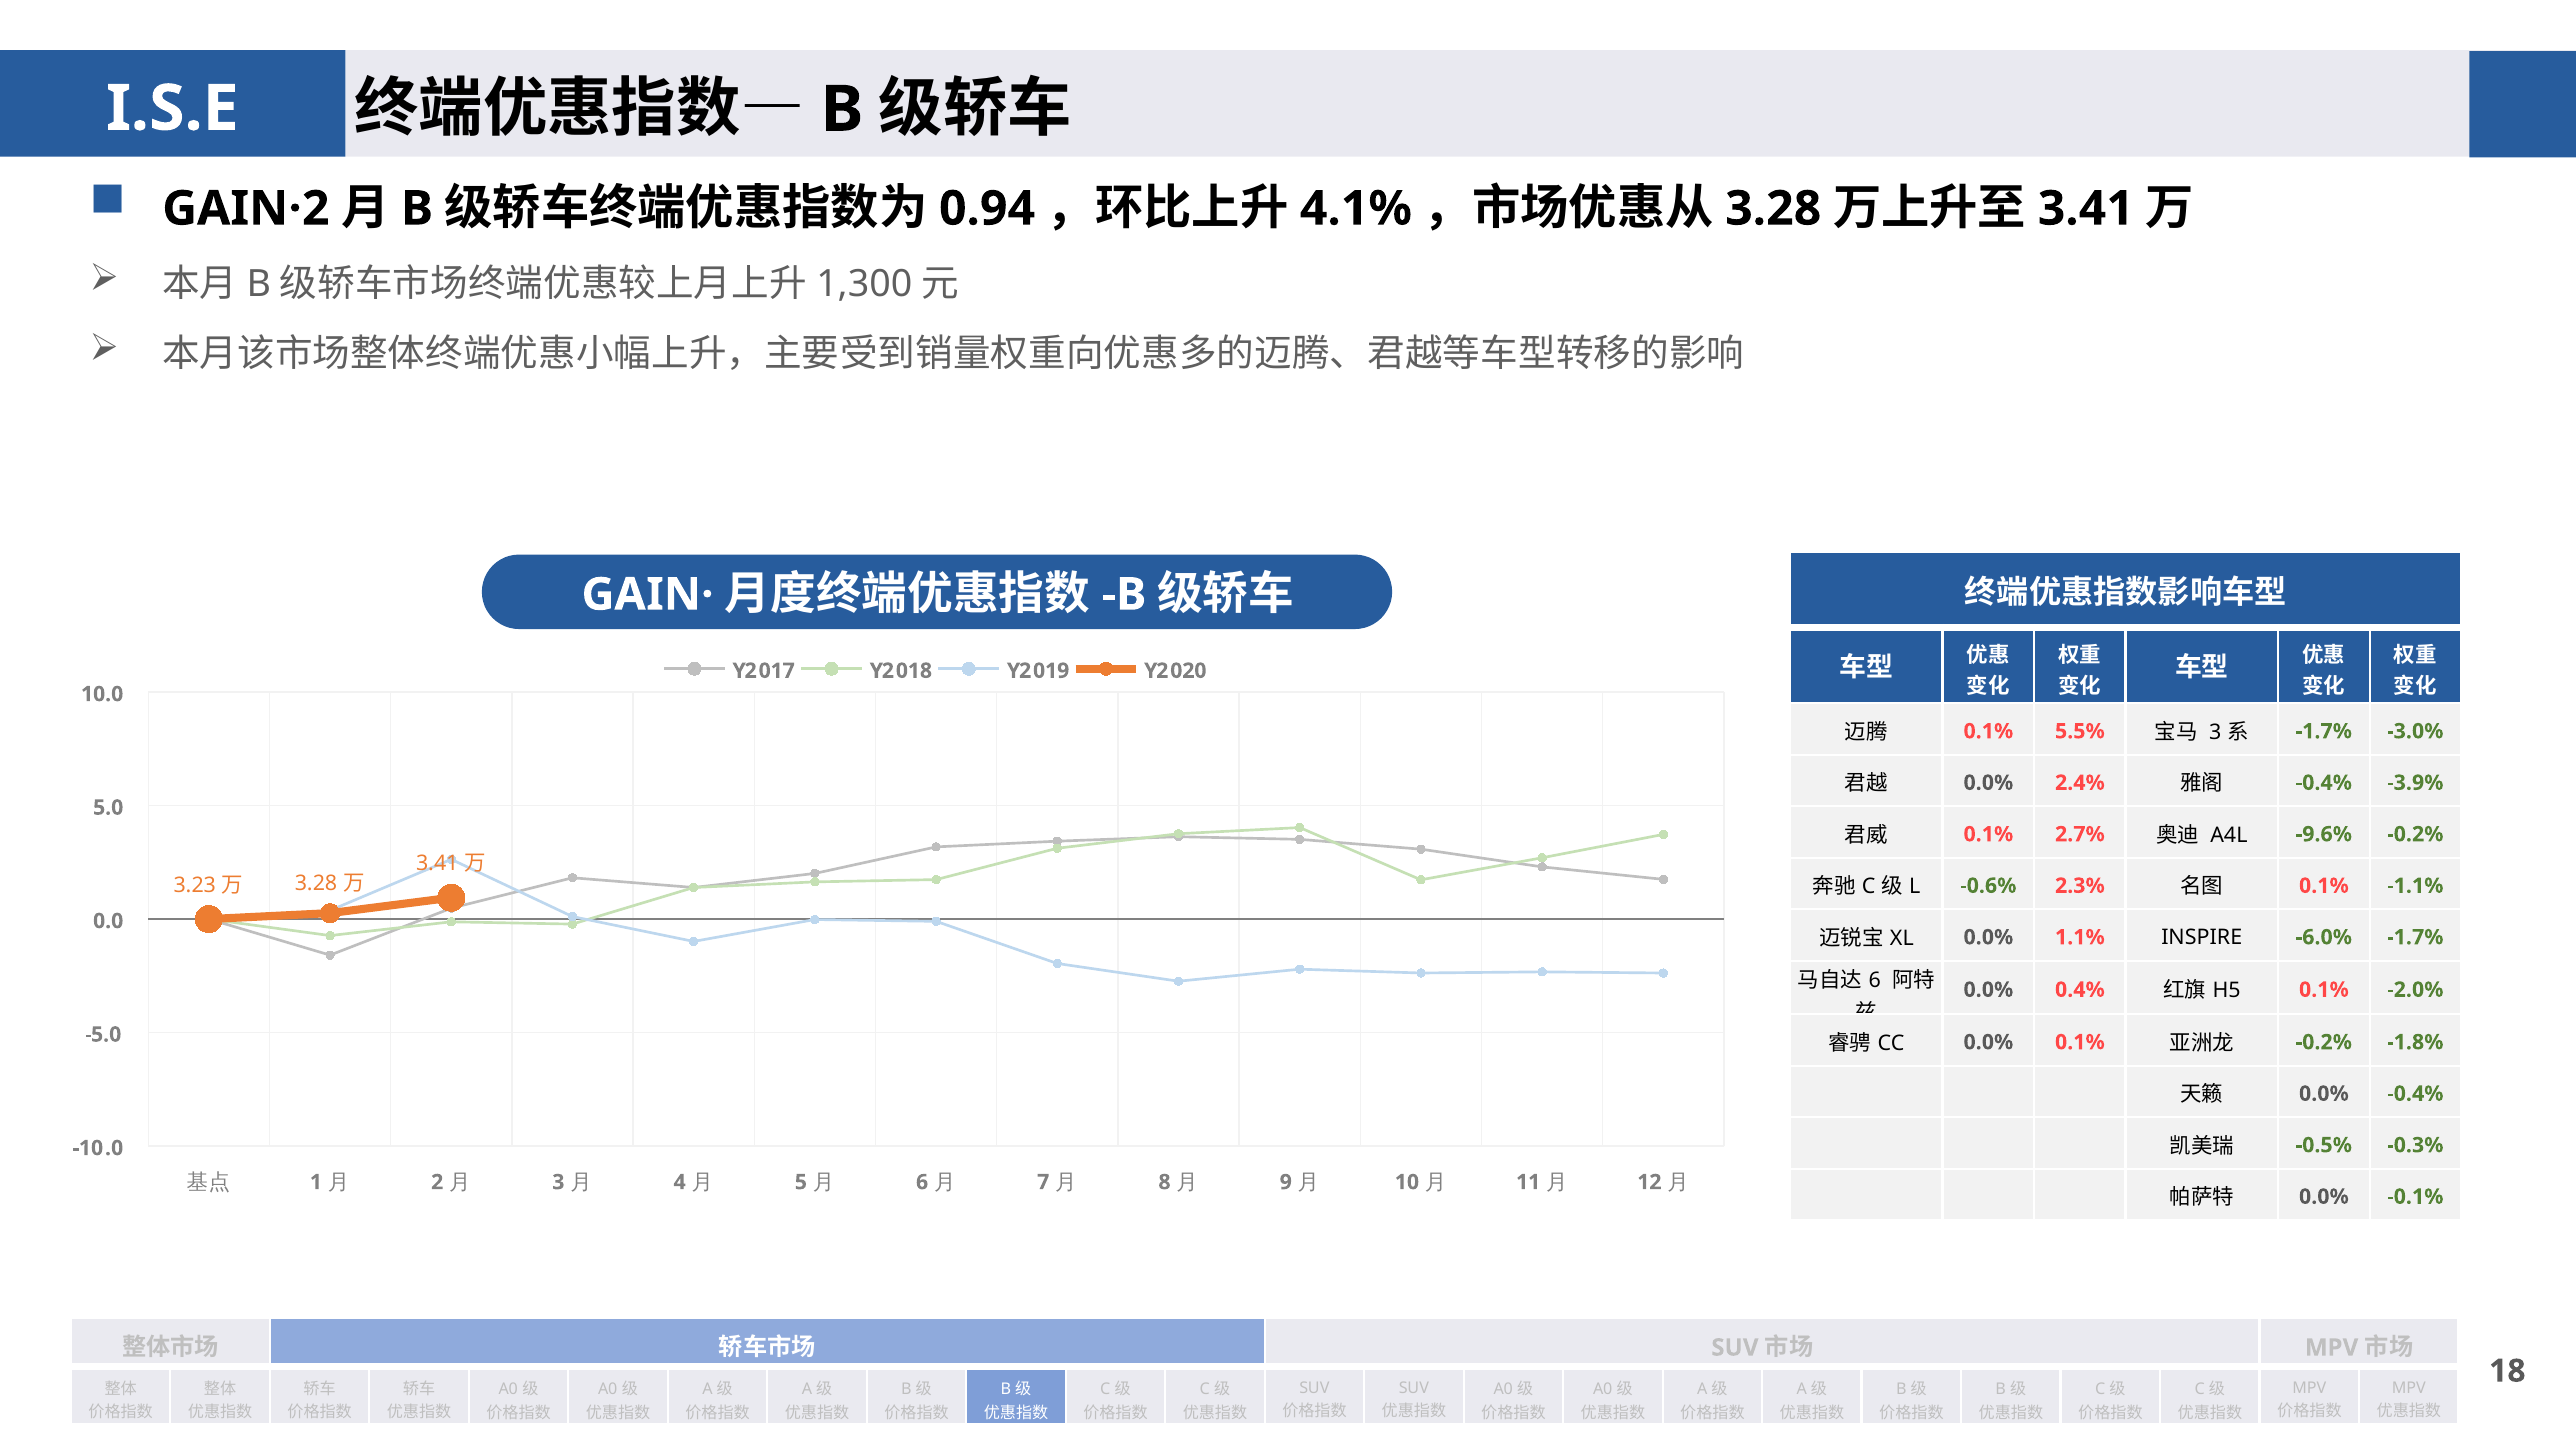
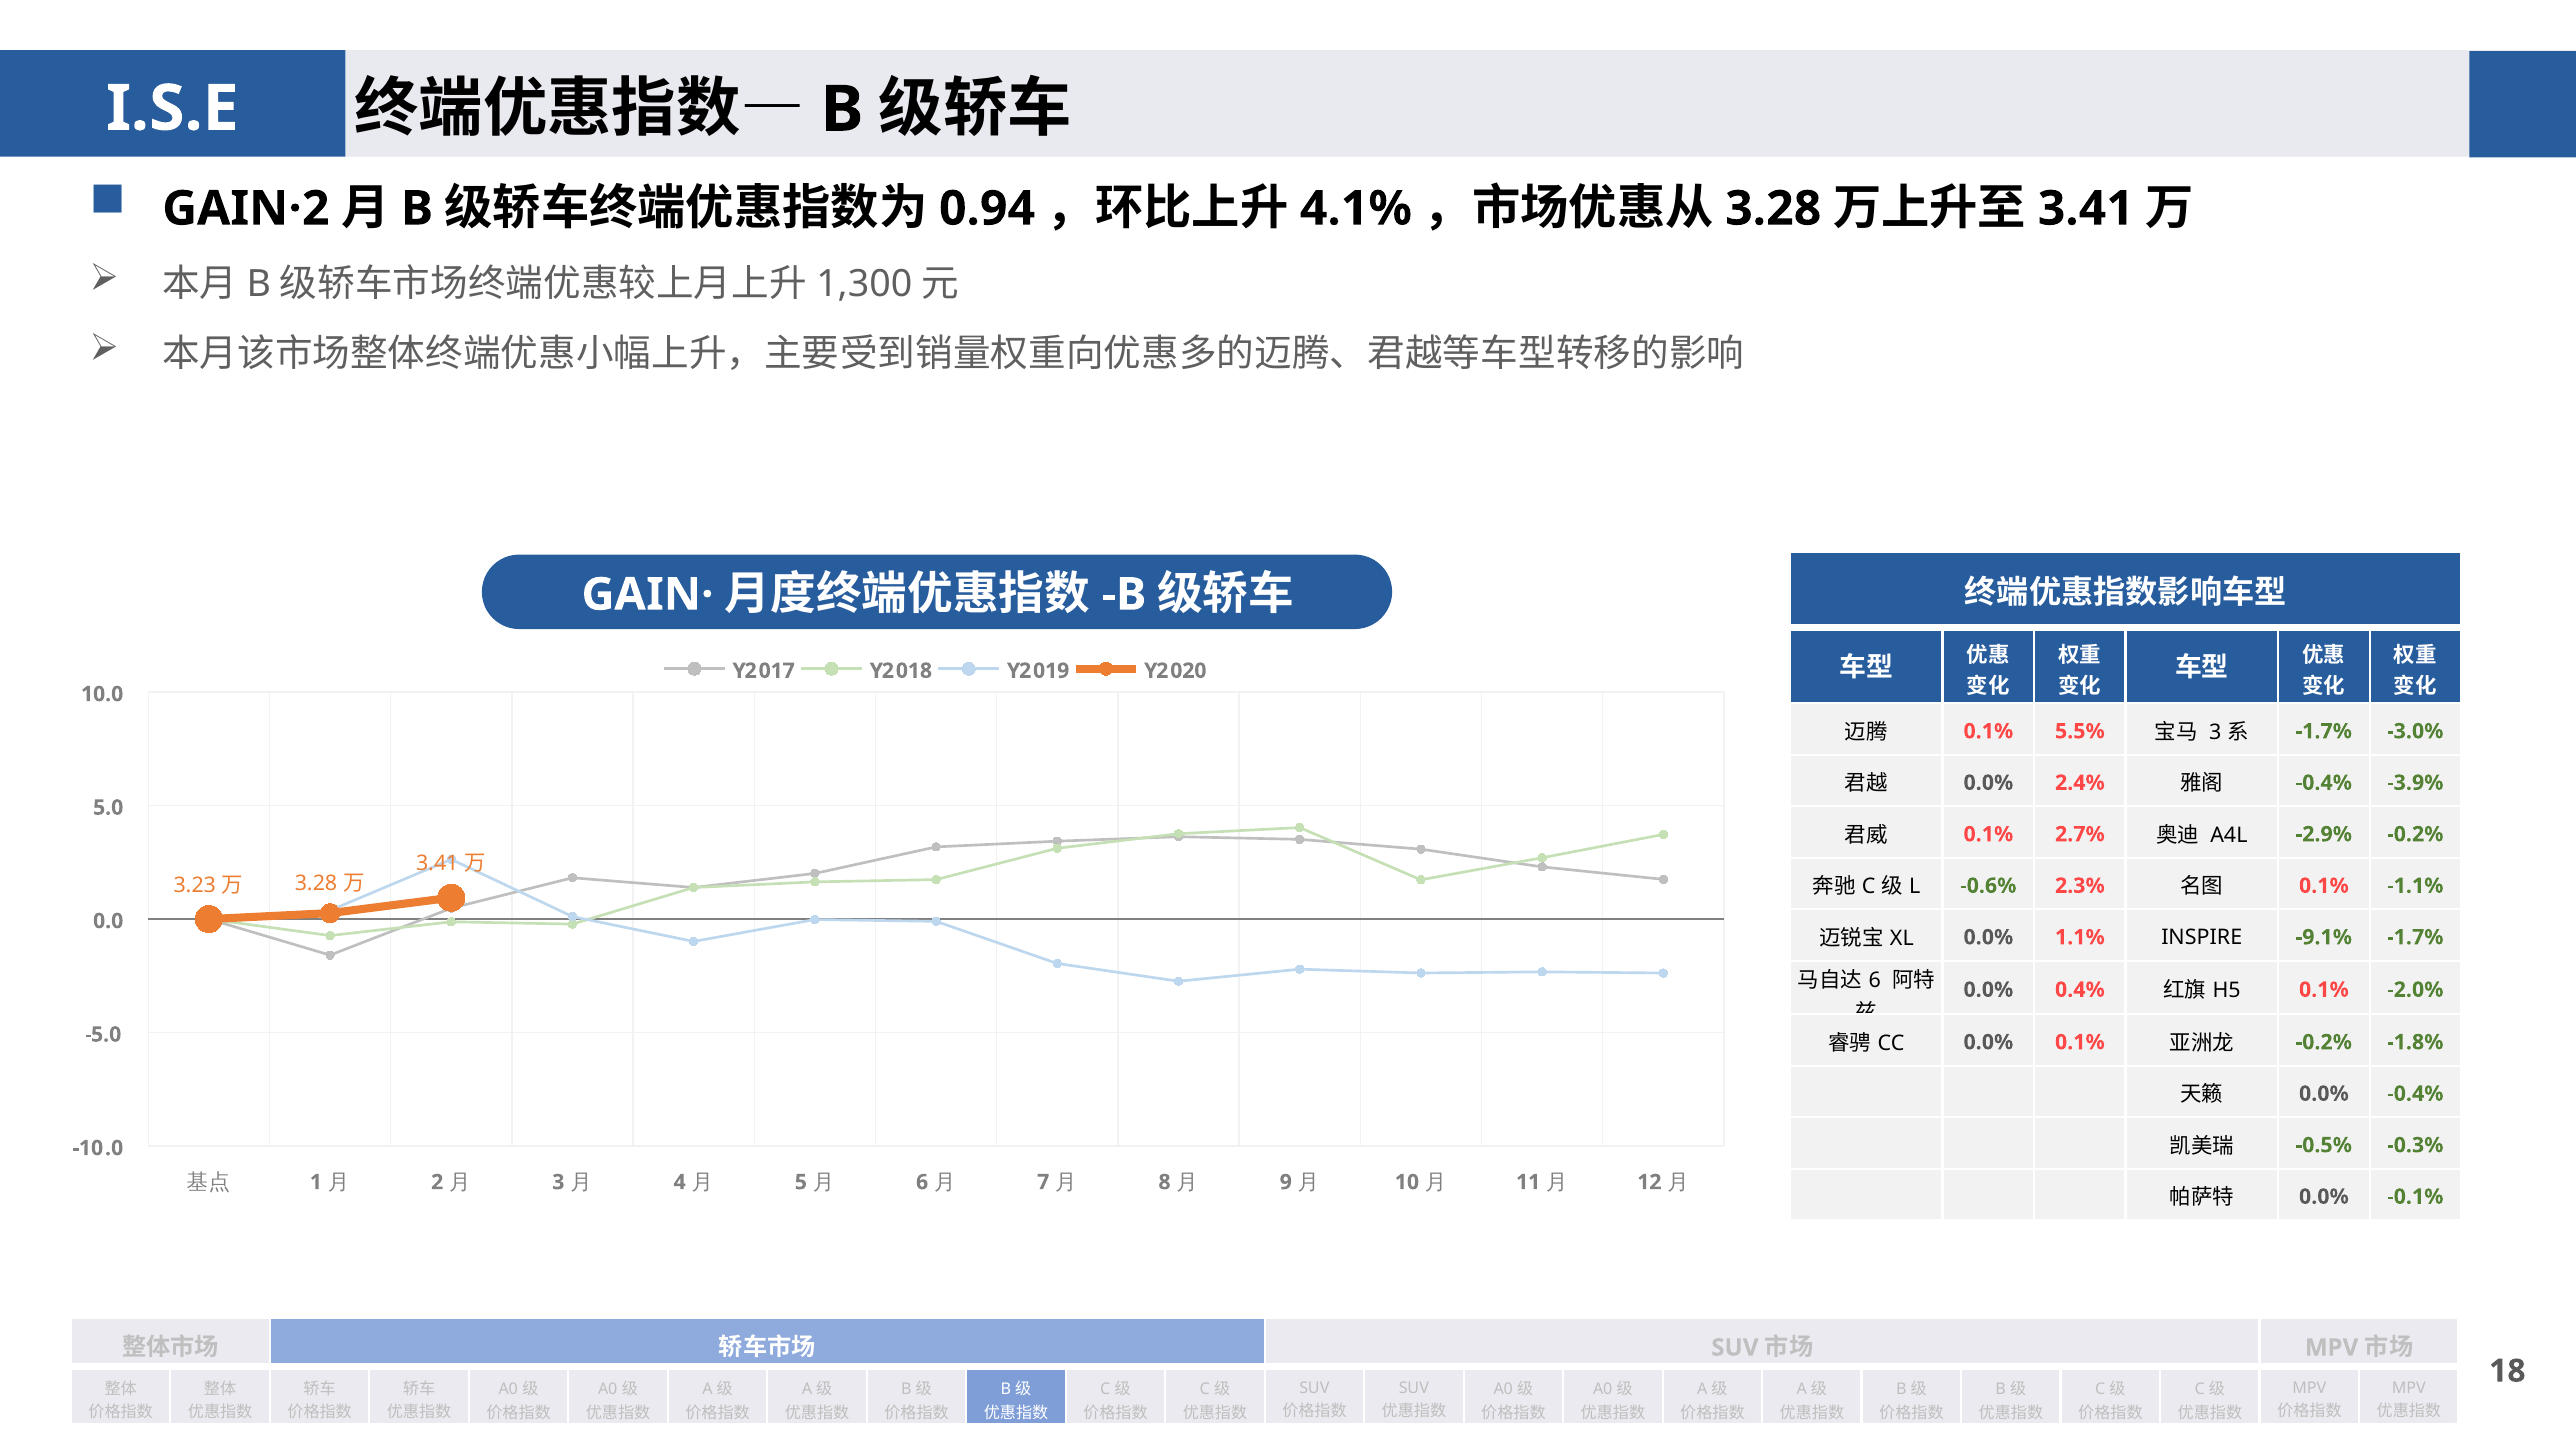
-9.6%: -9.6% -> -2.9% (2324, 834)
-6.0%: -6.0% -> -9.1% (2324, 937)
